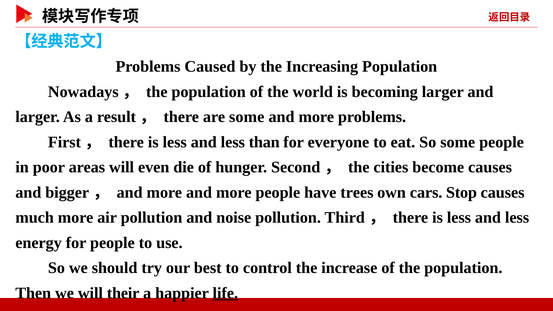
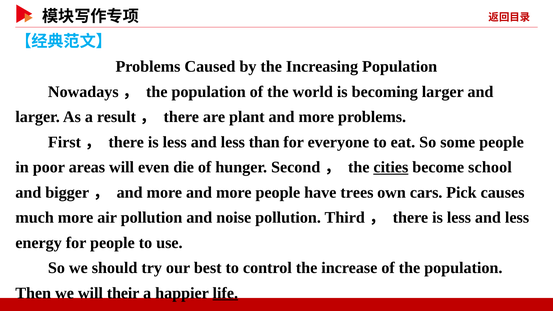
are some: some -> plant (247, 117)
cities underline: none -> present (391, 167)
become causes: causes -> school (490, 167)
Stop: Stop -> Pick (461, 192)
